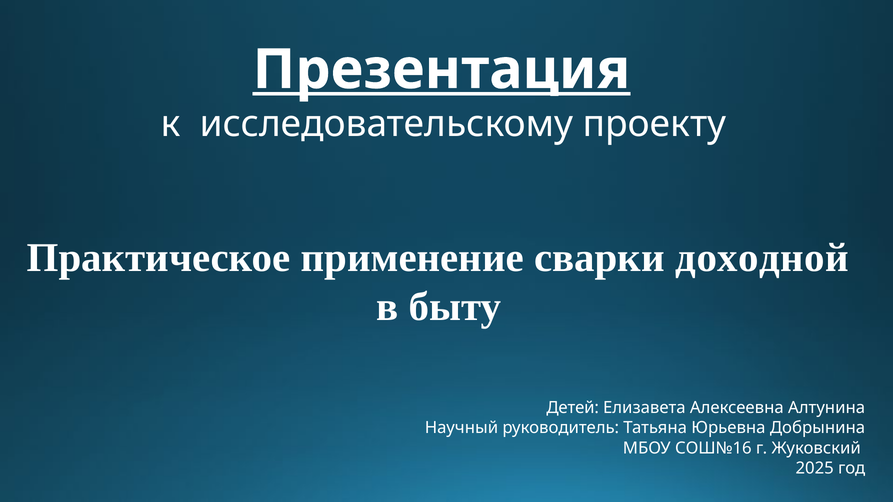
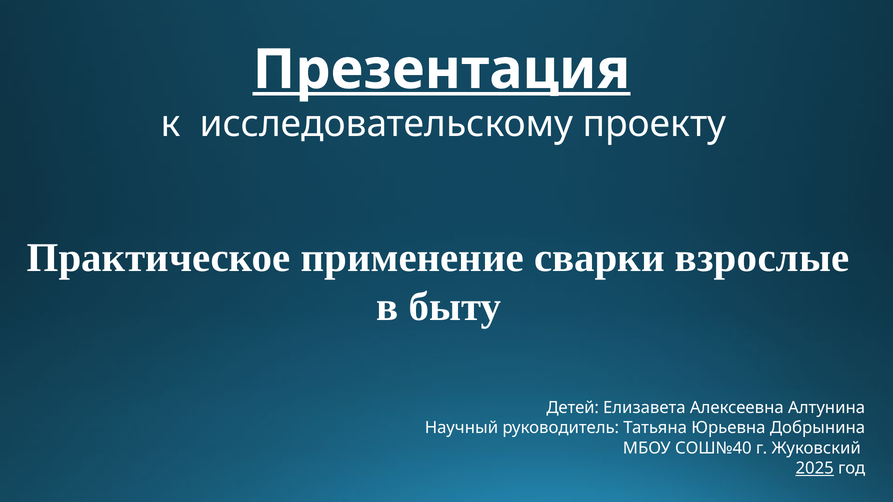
доходной: доходной -> взрослые (762, 258)
СОШ№16: СОШ№16 -> СОШ№40 (713, 448)
2025 underline: none -> present (815, 468)
